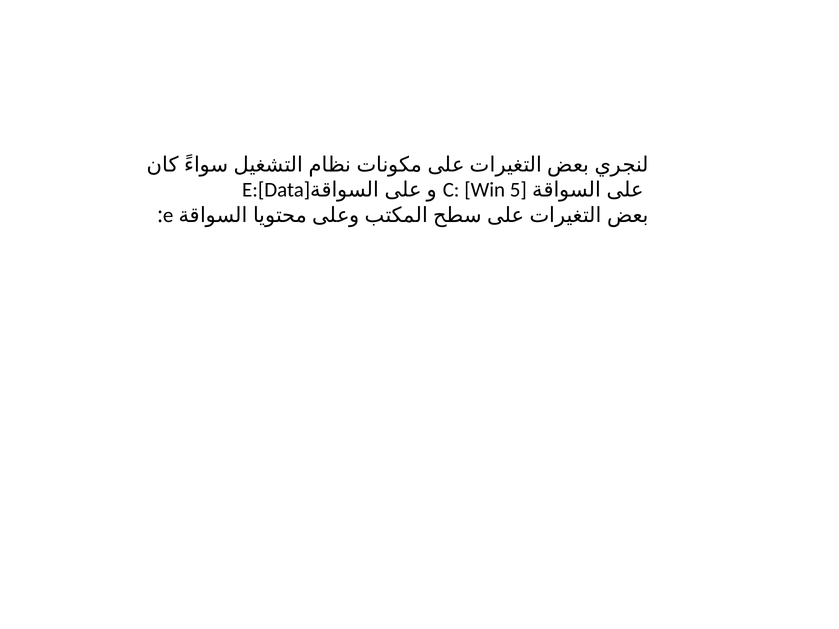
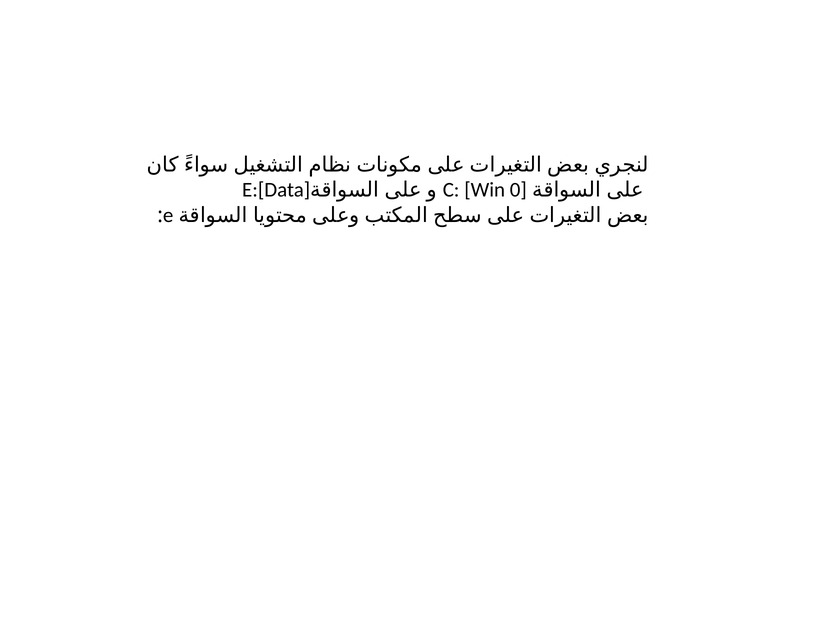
5: 5 -> 0 (518, 190)
